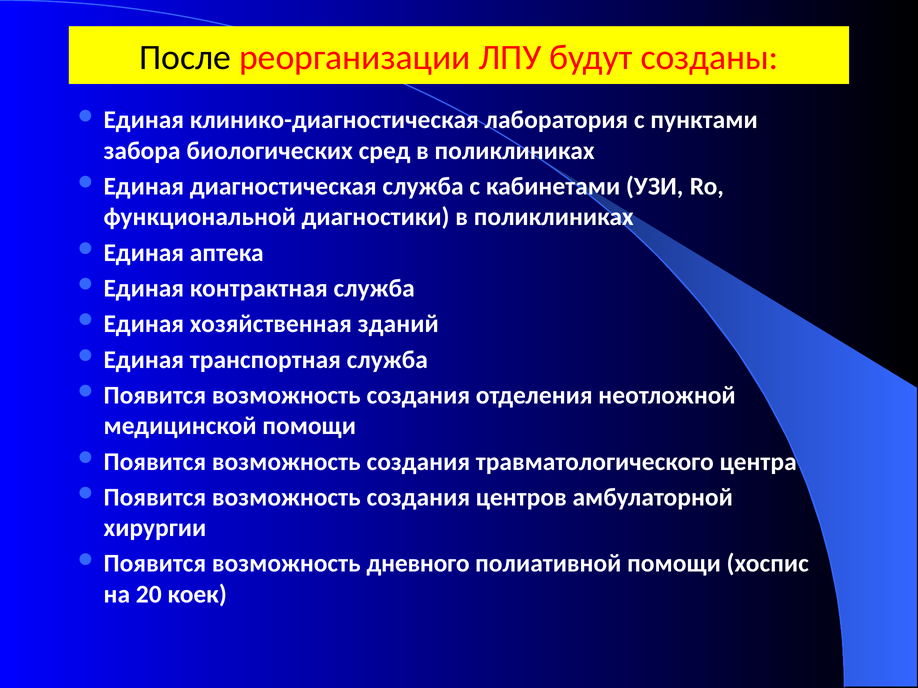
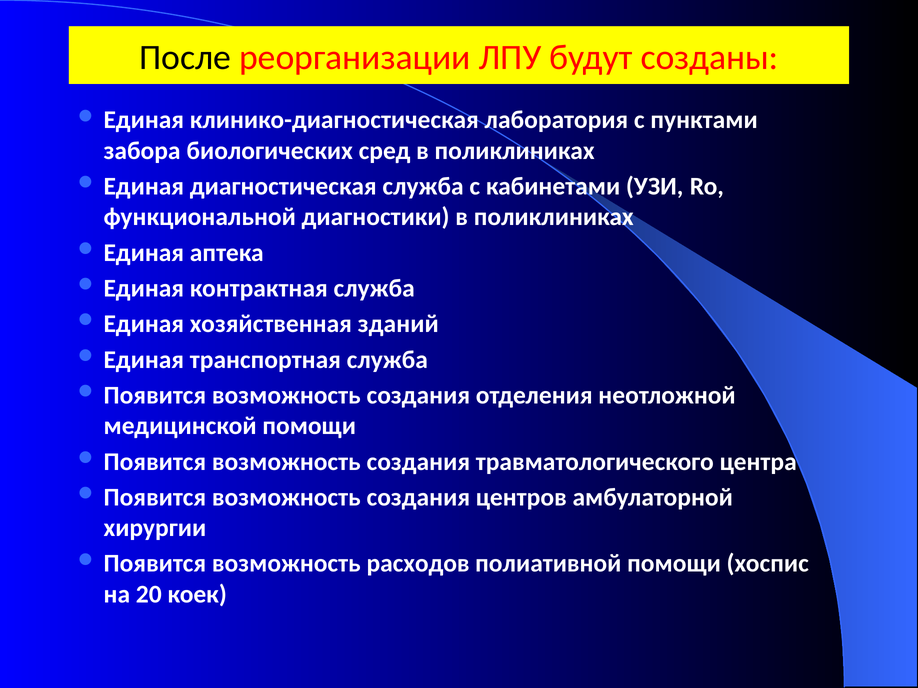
дневного: дневного -> расходов (418, 564)
